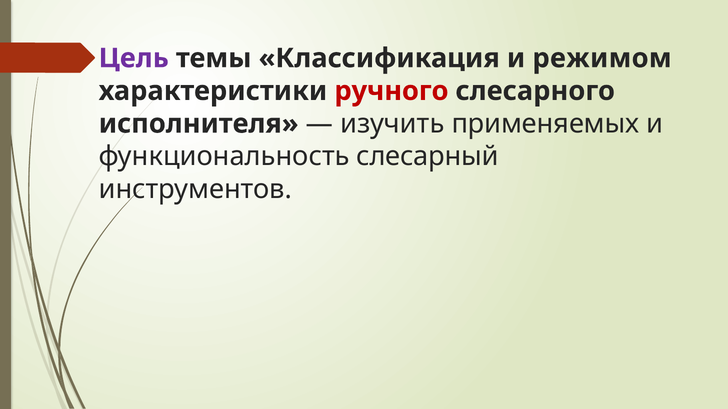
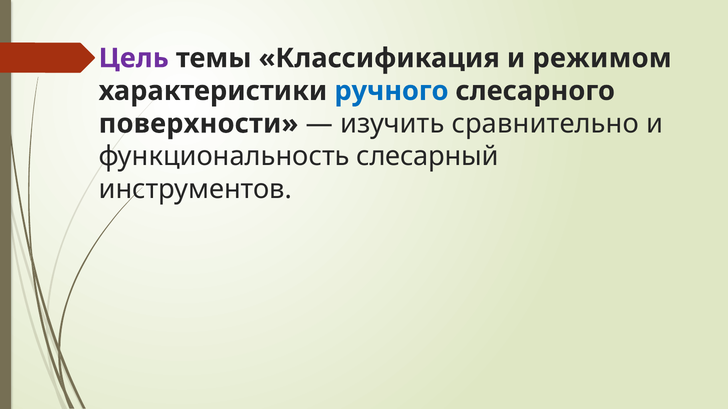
ручного colour: red -> blue (391, 91)
исполнителя: исполнителя -> поверхности (198, 124)
применяемых: применяемых -> сравнительно (545, 124)
